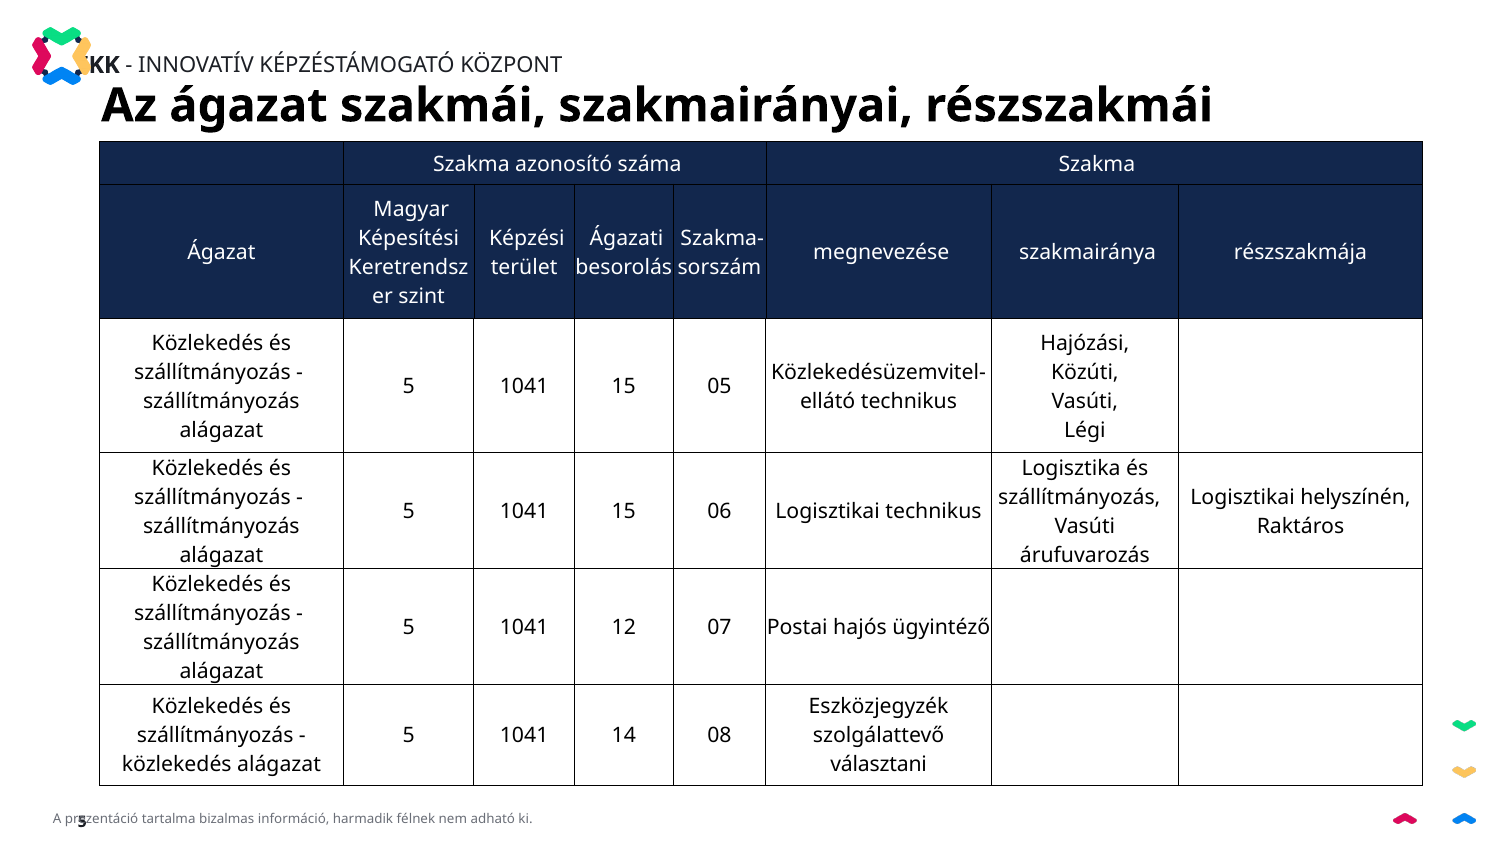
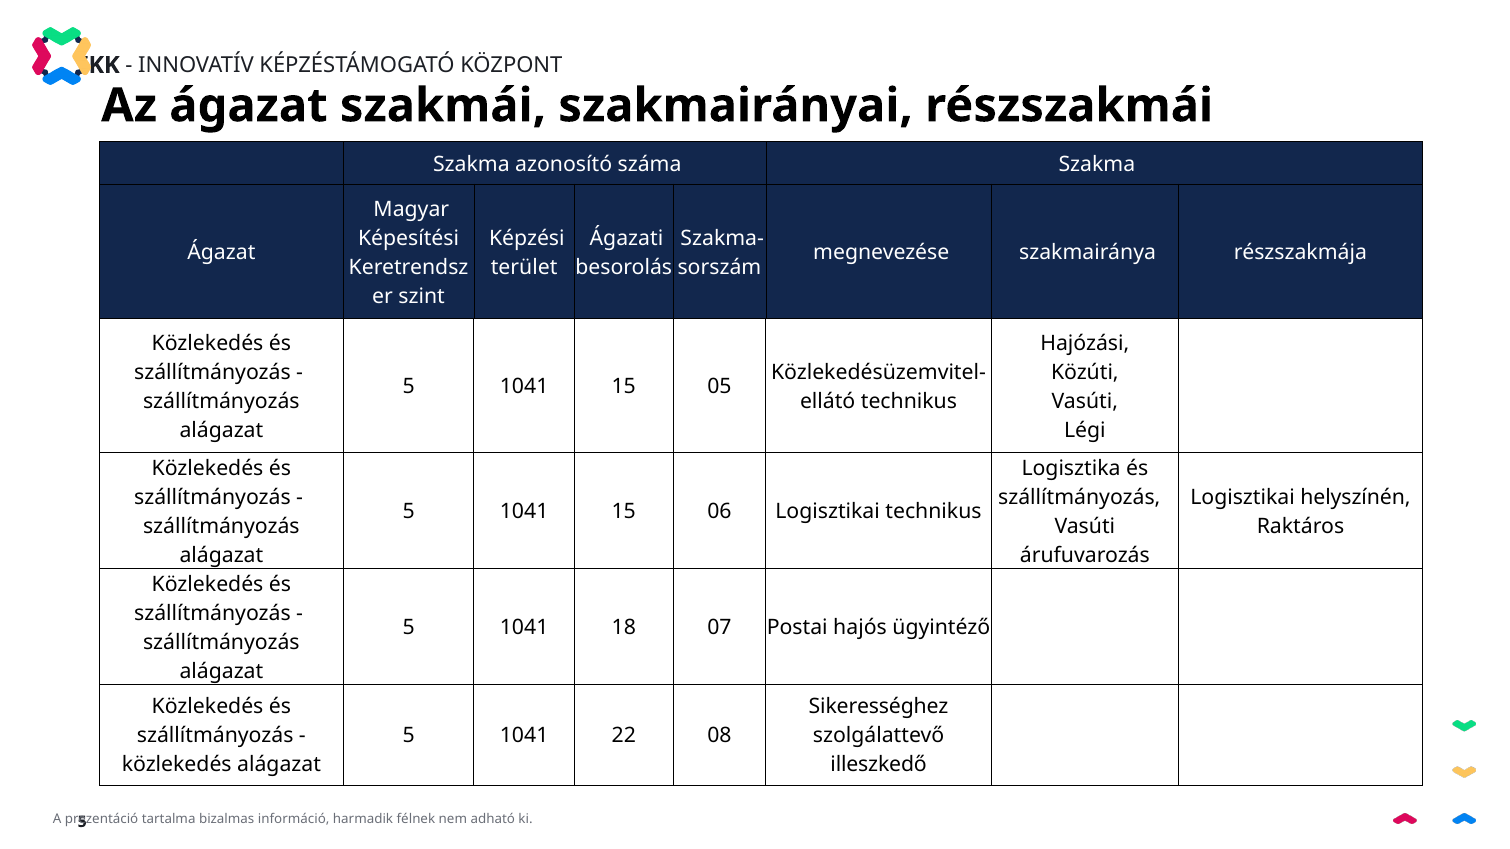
12: 12 -> 18 (624, 628)
Eszközjegyzék: Eszközjegyzék -> Sikerességhez (879, 707)
14: 14 -> 22 (624, 736)
választani: választani -> illeszkedő (879, 765)
